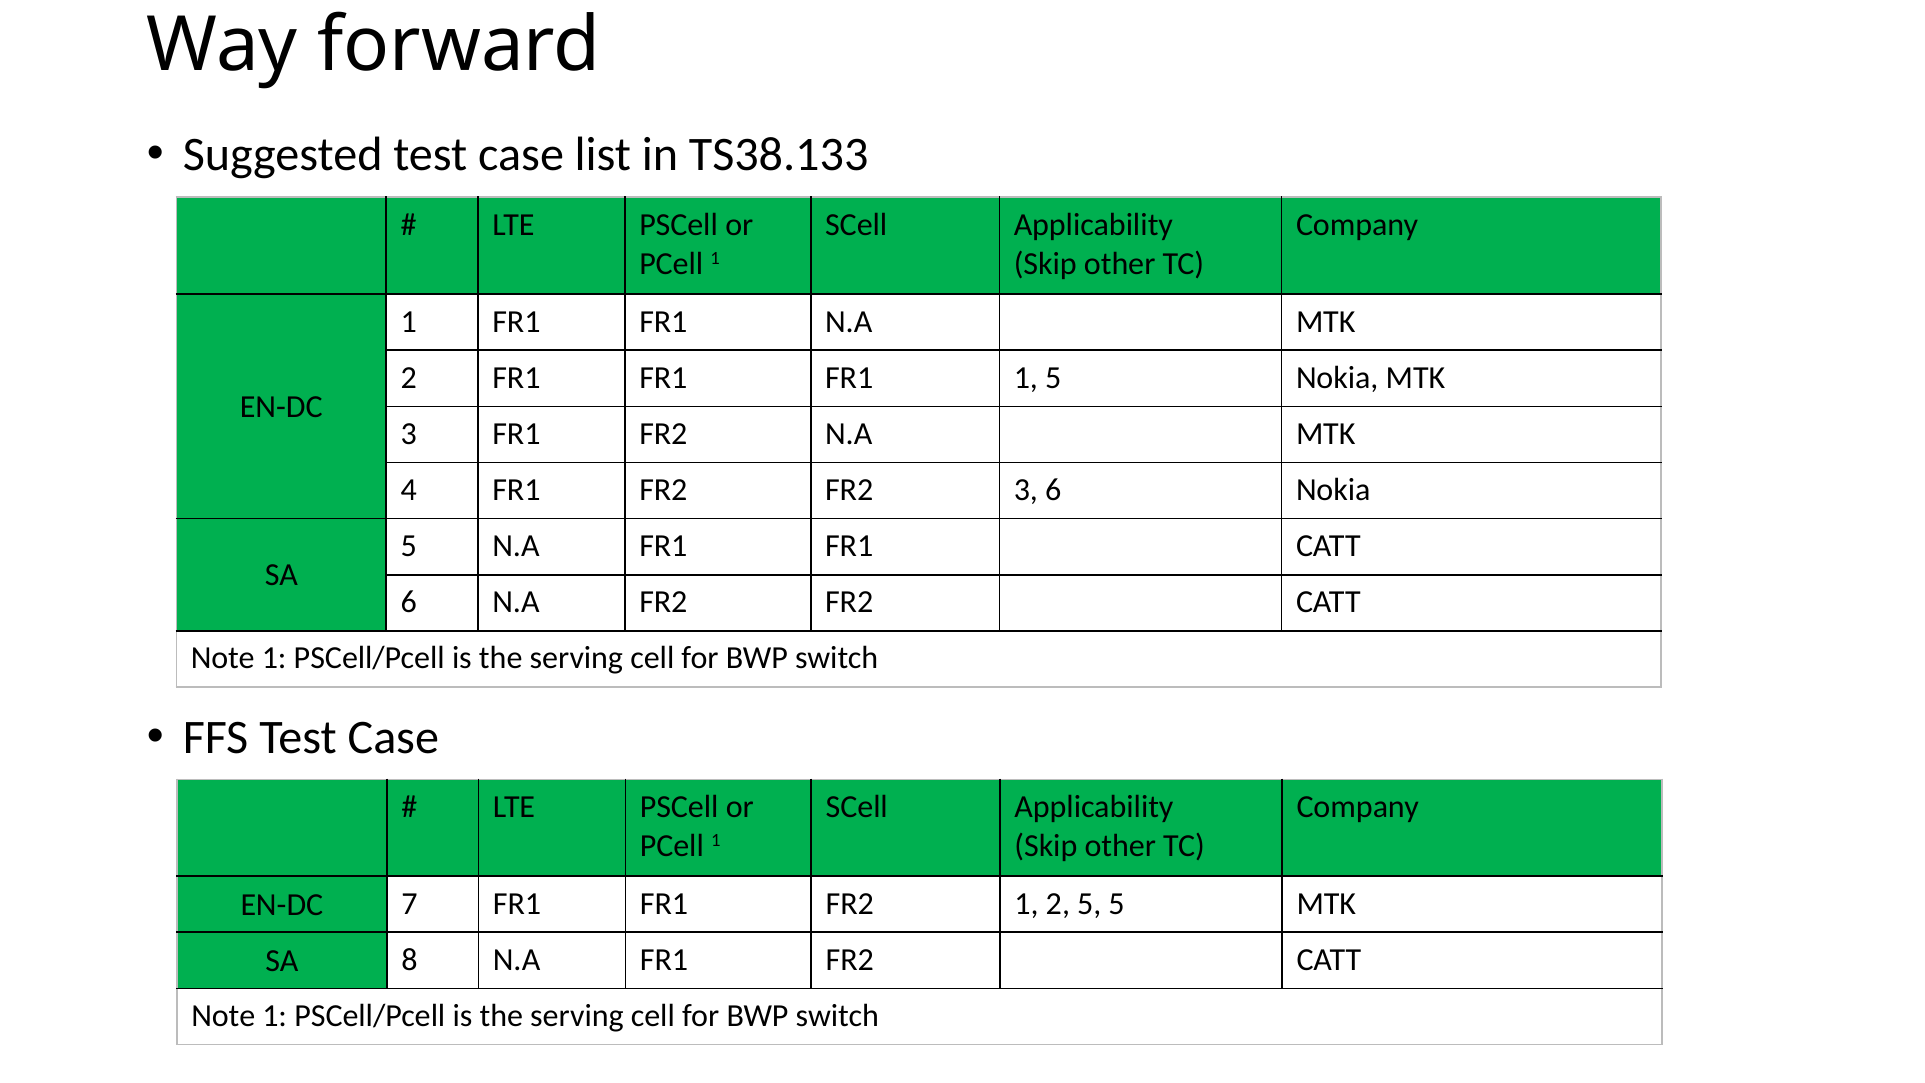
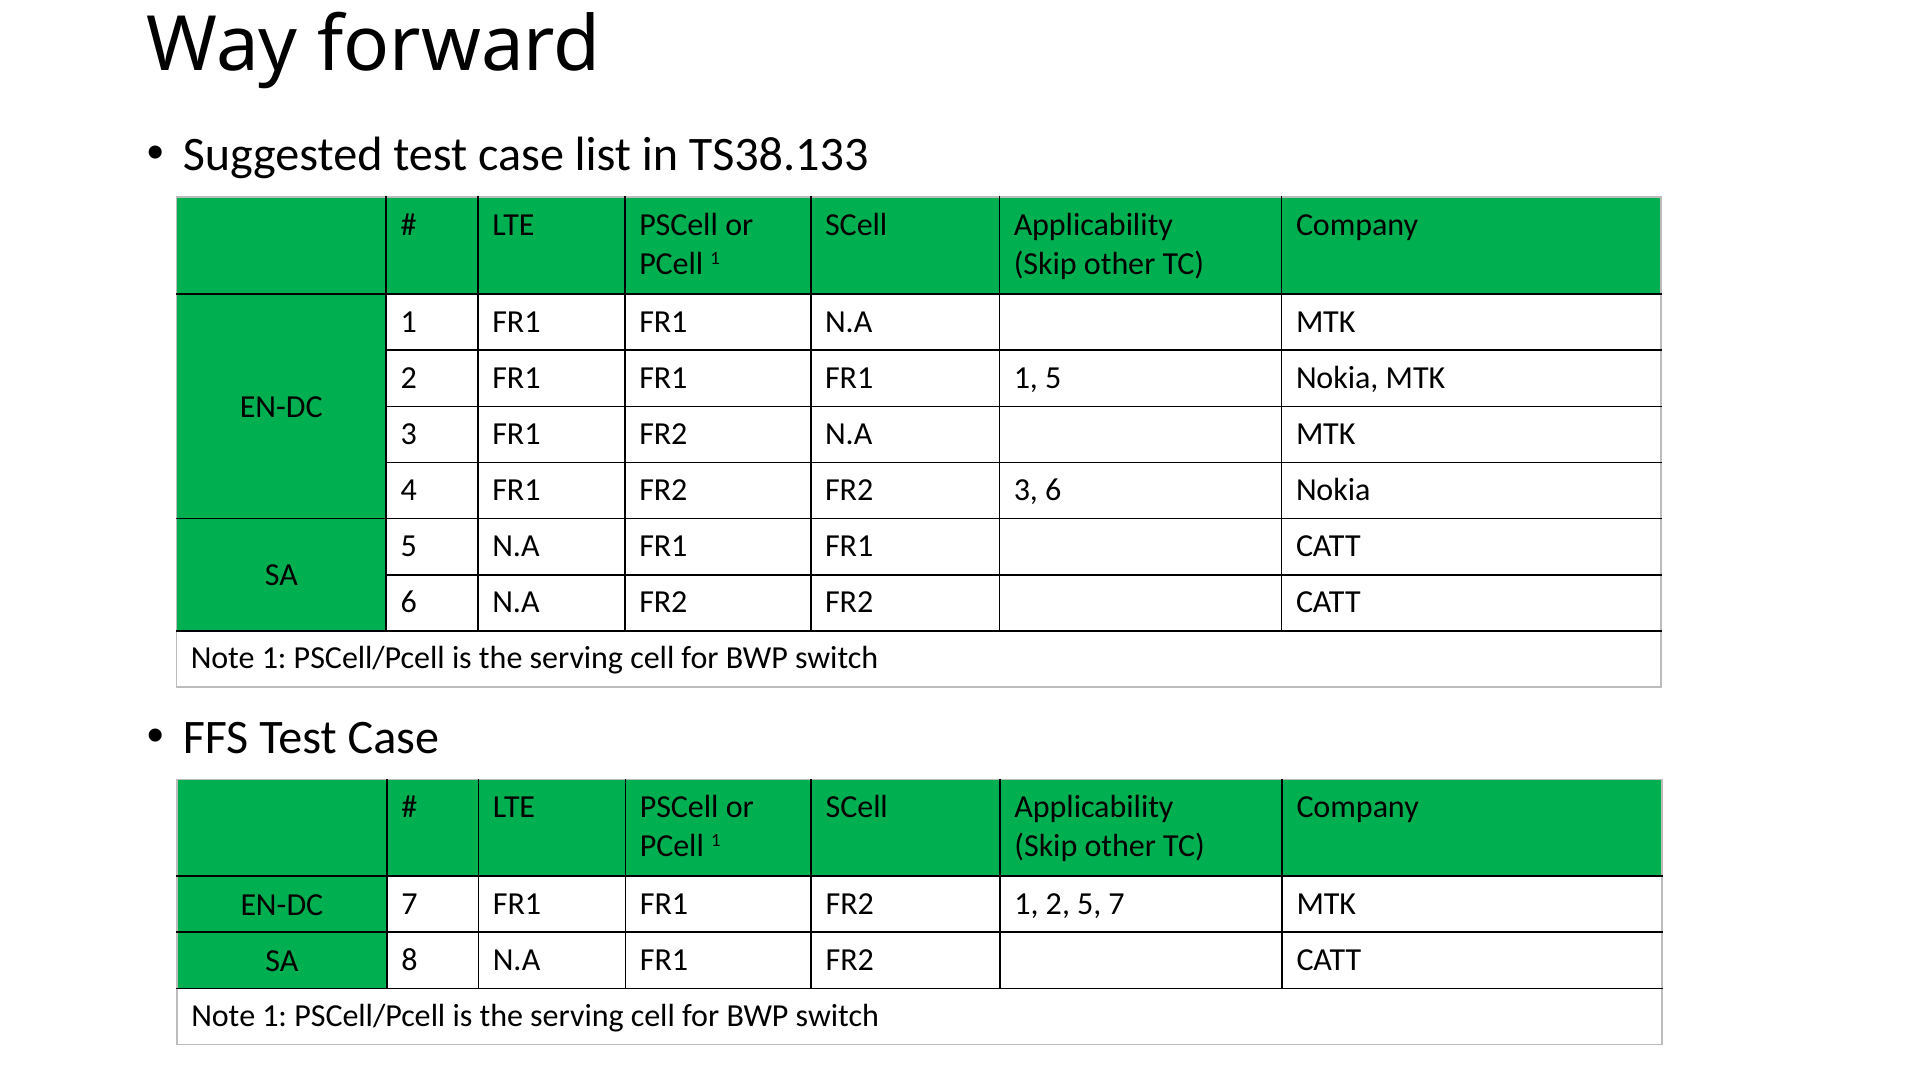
5 5: 5 -> 7 (1117, 903)
